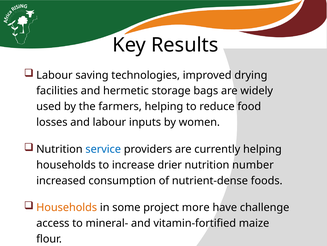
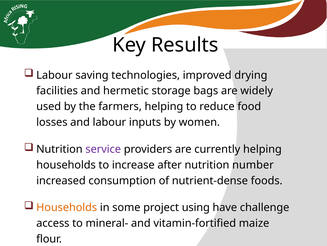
service colour: blue -> purple (103, 149)
drier: drier -> after (170, 164)
more: more -> using (196, 207)
